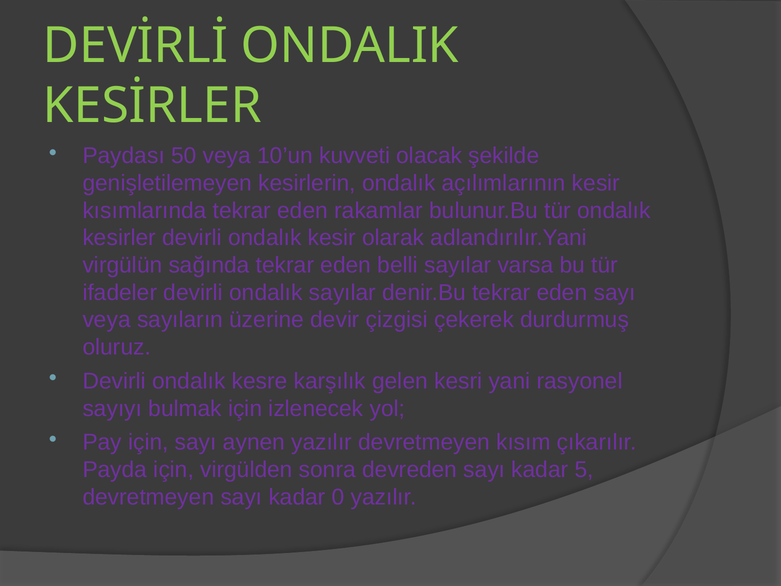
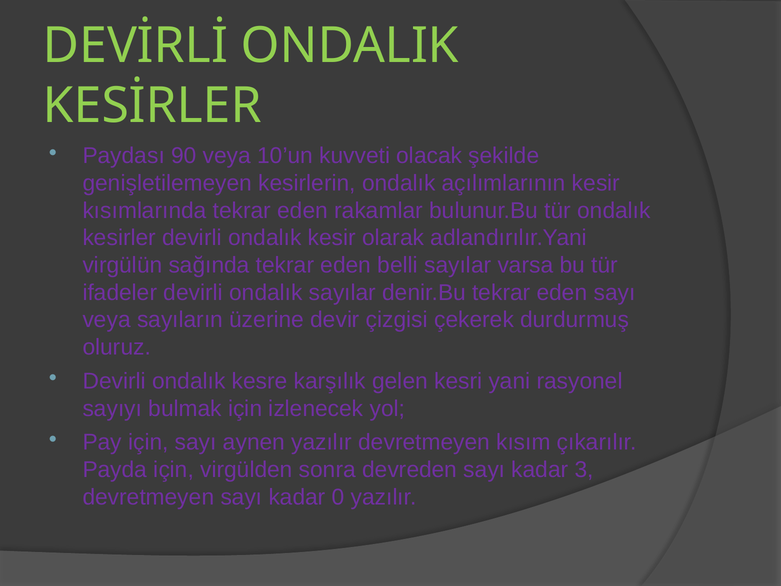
50: 50 -> 90 (184, 156)
5: 5 -> 3 (584, 470)
